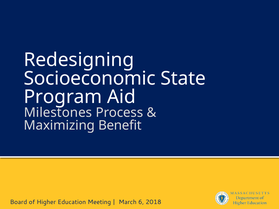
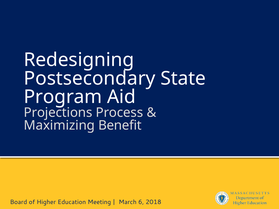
Socioeconomic: Socioeconomic -> Postsecondary (90, 78)
Milestones: Milestones -> Projections (58, 113)
